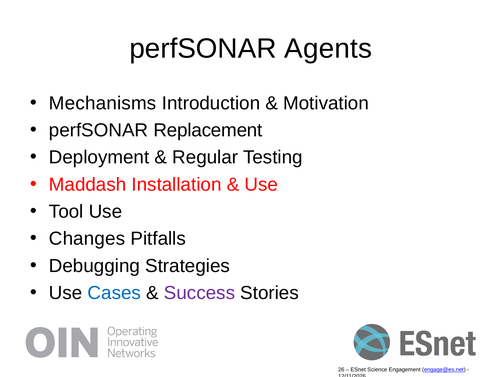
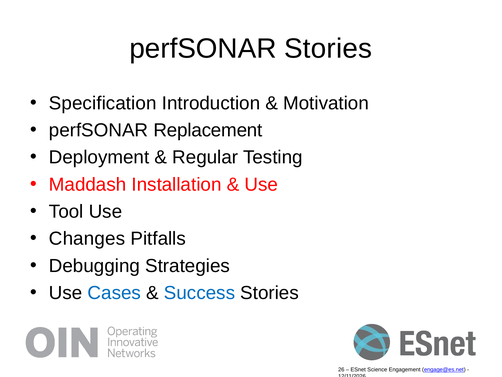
perfSONAR Agents: Agents -> Stories (328, 48)
Mechanisms: Mechanisms -> Specification (103, 103)
Success colour: purple -> blue (200, 293)
